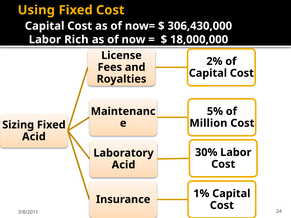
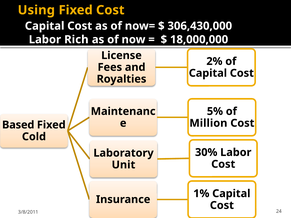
Sizing: Sizing -> Based (18, 125)
Acid: Acid -> Cold (34, 137)
Acid: Acid -> Unit (123, 165)
